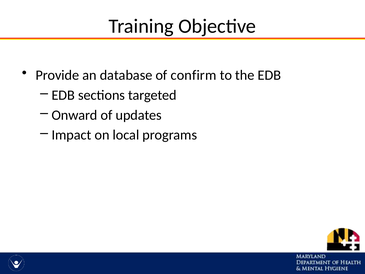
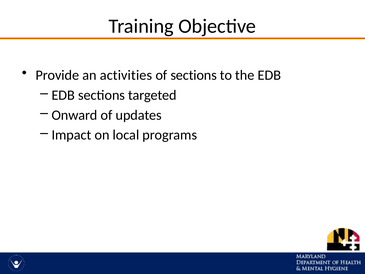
database: database -> activities (126, 75)
of confirm: confirm -> sections (194, 75)
